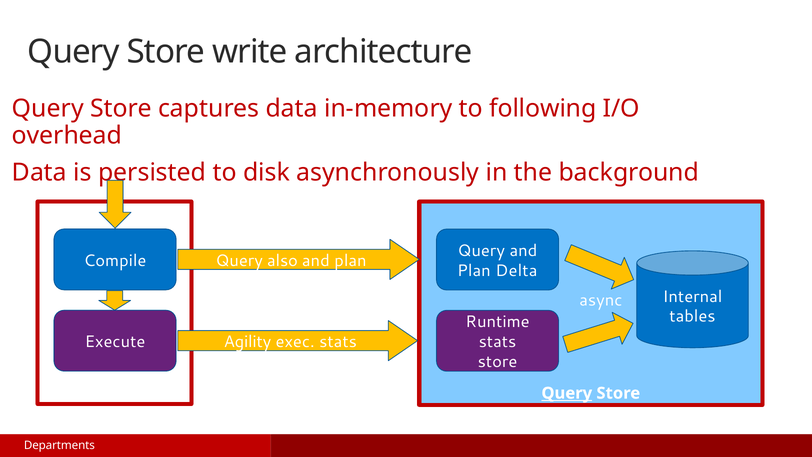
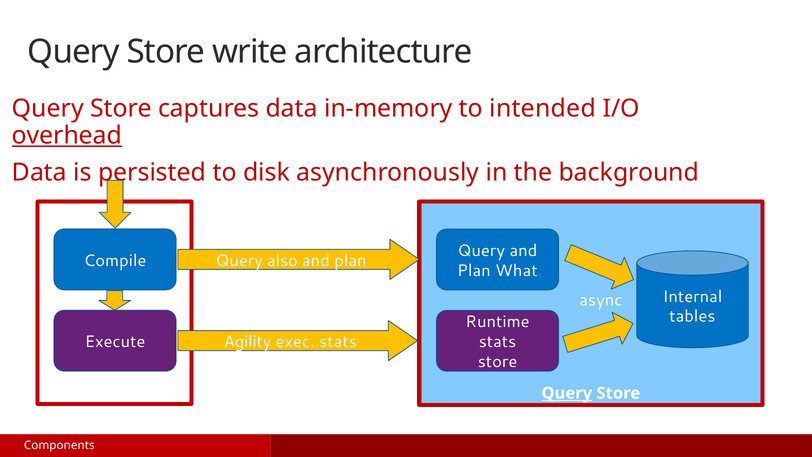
following: following -> intended (543, 109)
overhead underline: none -> present (67, 136)
Delta: Delta -> What (516, 270)
Departments: Departments -> Components (59, 445)
